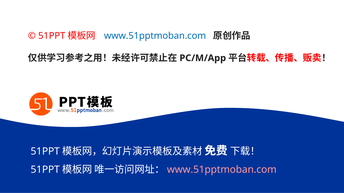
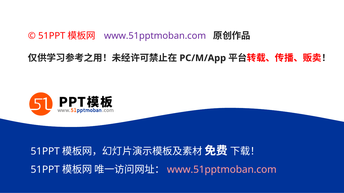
www.51pptmoban.com colour: blue -> purple (155, 36)
